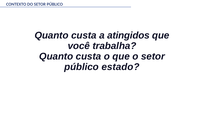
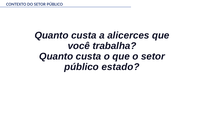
atingidos: atingidos -> alicerces (128, 36)
